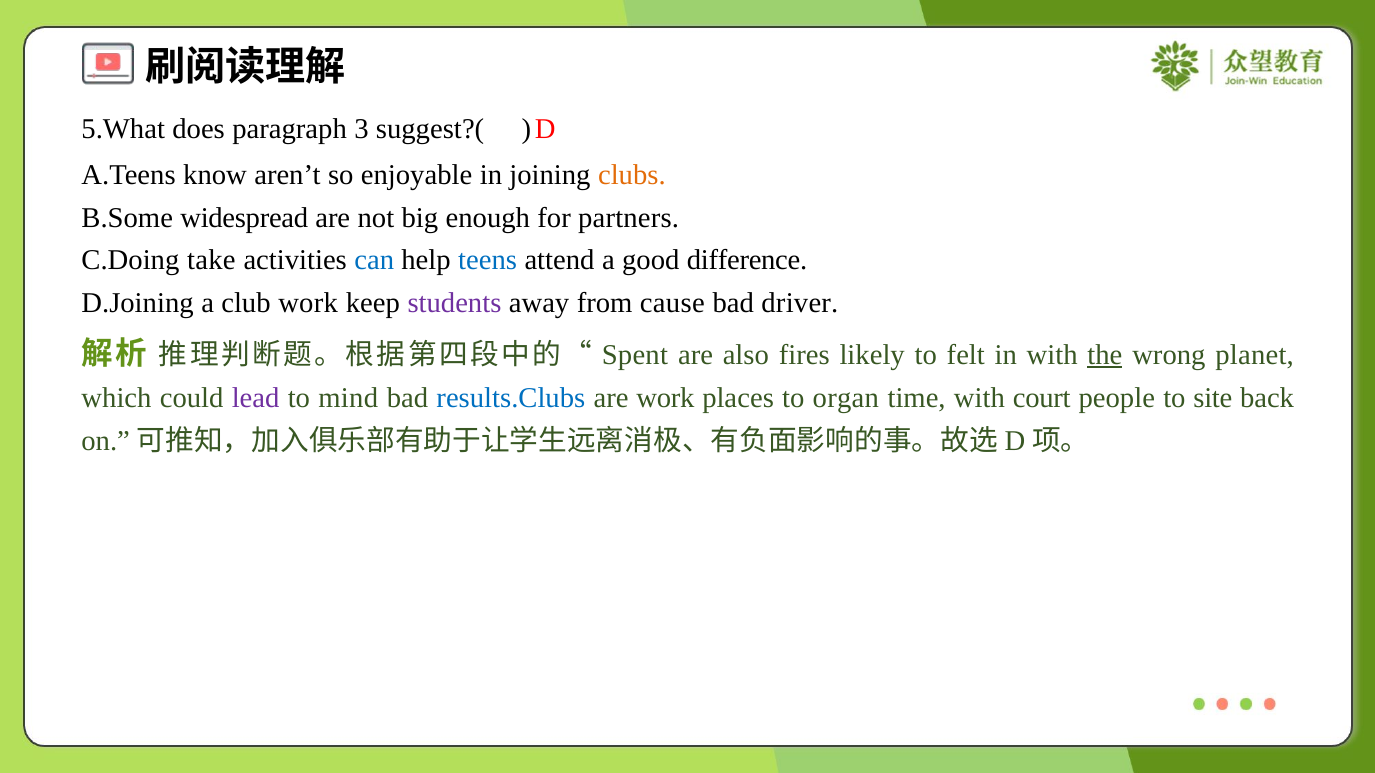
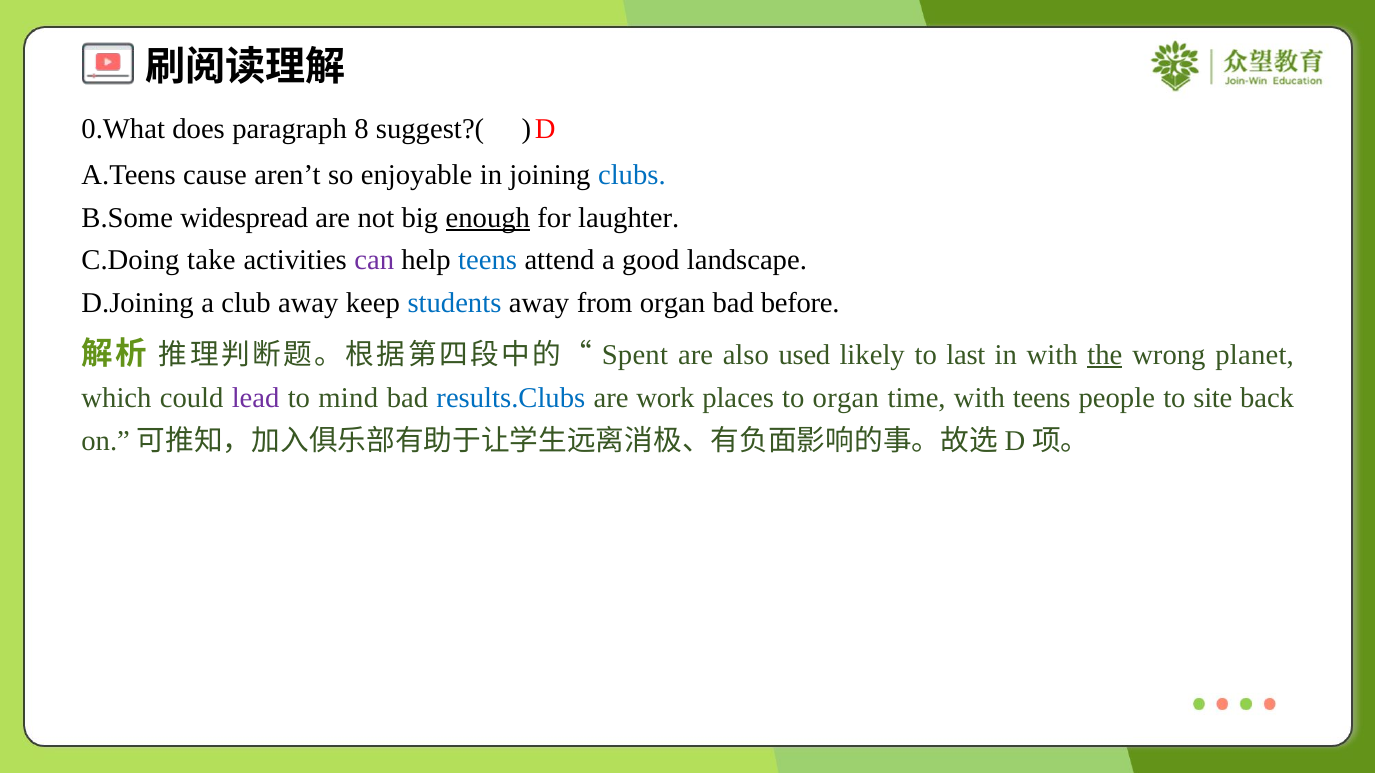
5.What: 5.What -> 0.What (123, 129)
3: 3 -> 8 (362, 129)
know: know -> cause (215, 175)
clubs colour: orange -> blue (632, 175)
enough underline: none -> present (488, 218)
partners: partners -> laughter (629, 218)
can colour: blue -> purple (374, 261)
difference: difference -> landscape (747, 261)
club work: work -> away (308, 304)
students colour: purple -> blue (454, 304)
from cause: cause -> organ (672, 304)
driver: driver -> before (800, 304)
fires: fires -> used (804, 355)
felt: felt -> last (966, 355)
with court: court -> teens (1042, 399)
